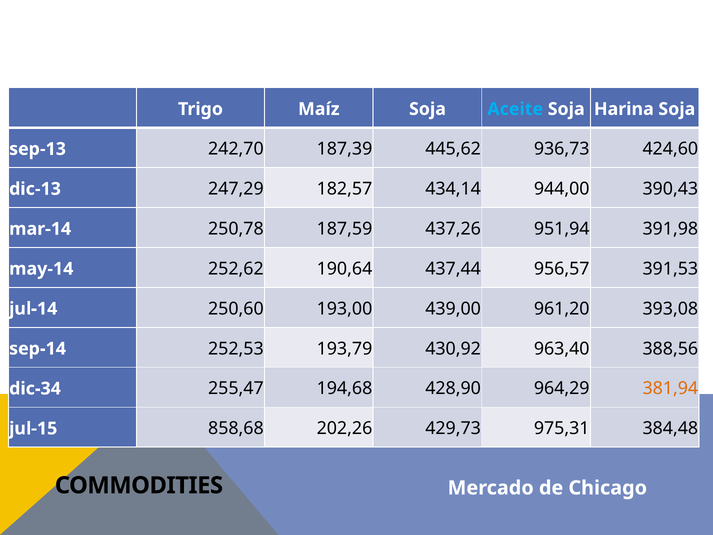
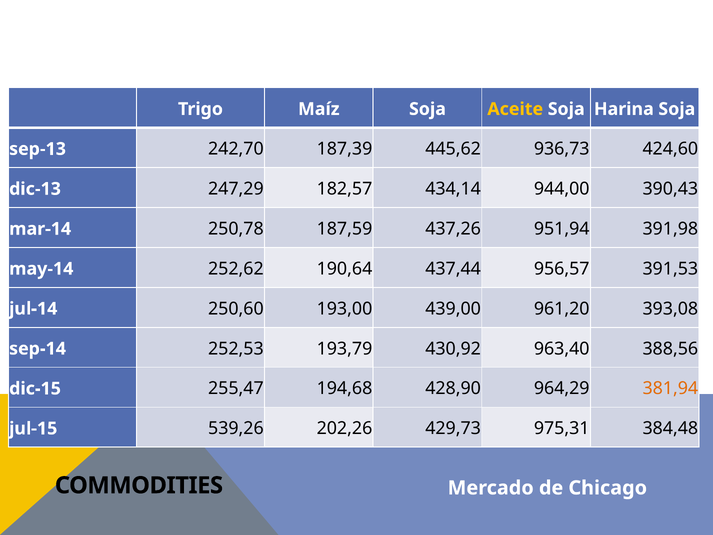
Aceite colour: light blue -> yellow (515, 109)
dic-34: dic-34 -> dic-15 (35, 388)
858,68: 858,68 -> 539,26 (236, 428)
